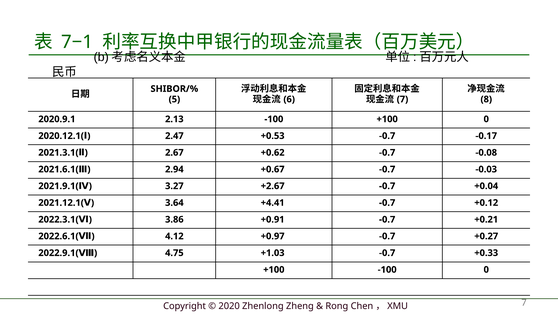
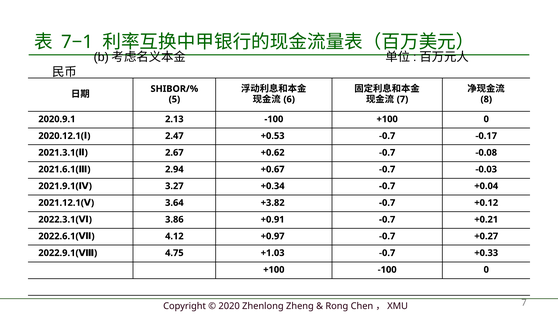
+2.67: +2.67 -> +0.34 (273, 186)
+4.41: +4.41 -> +3.82 (273, 203)
